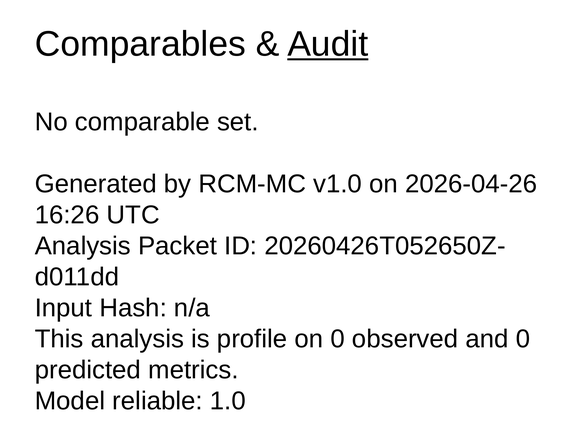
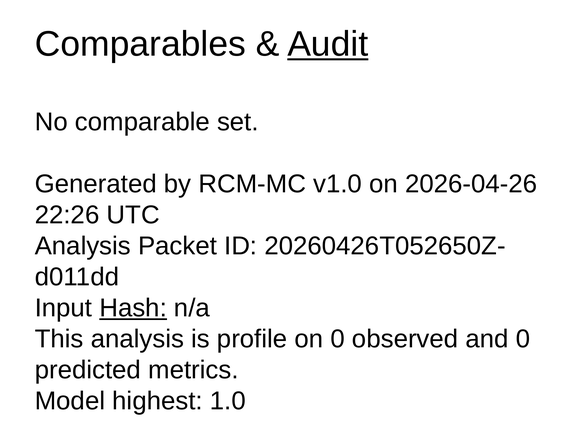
16:26: 16:26 -> 22:26 (67, 215)
Hash underline: none -> present (133, 308)
reliable: reliable -> highest (158, 401)
